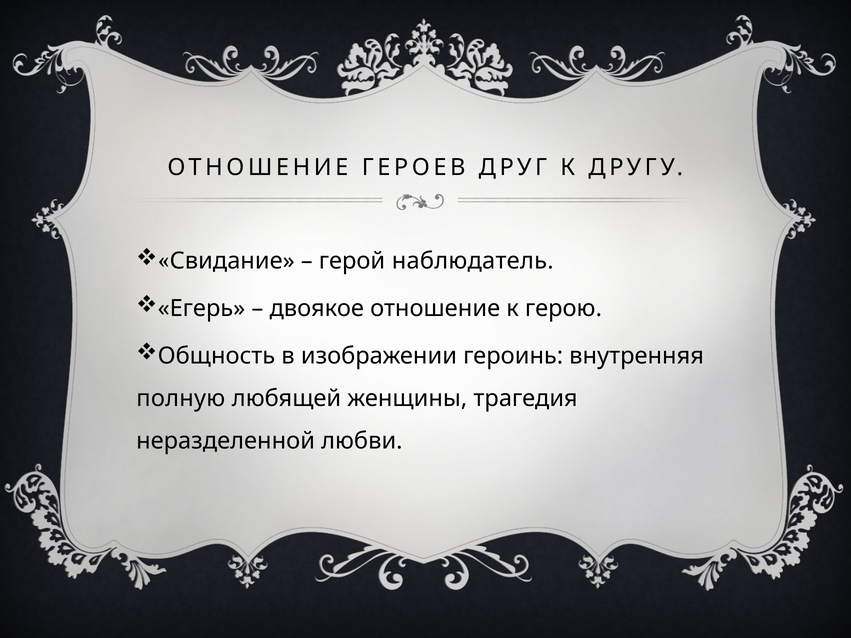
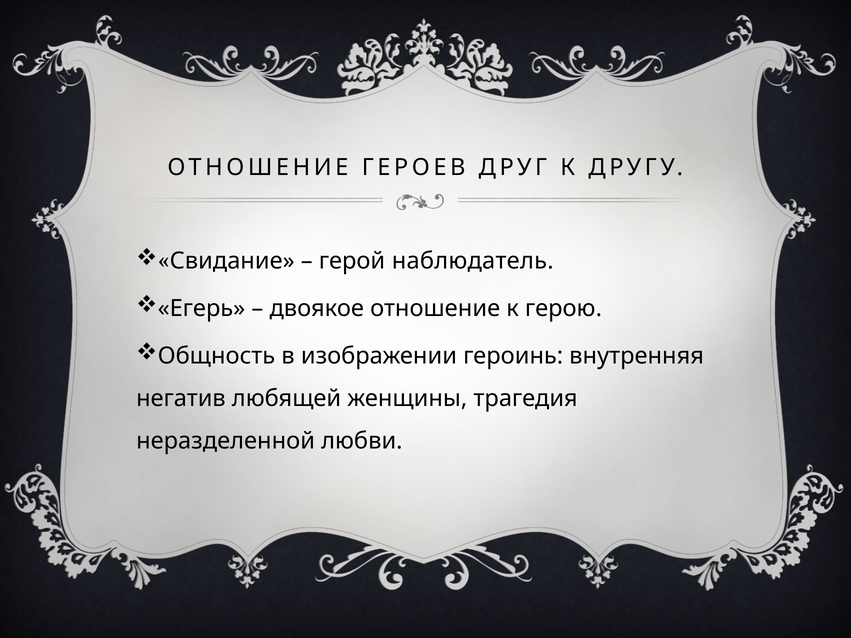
полную: полную -> негатив (181, 399)
